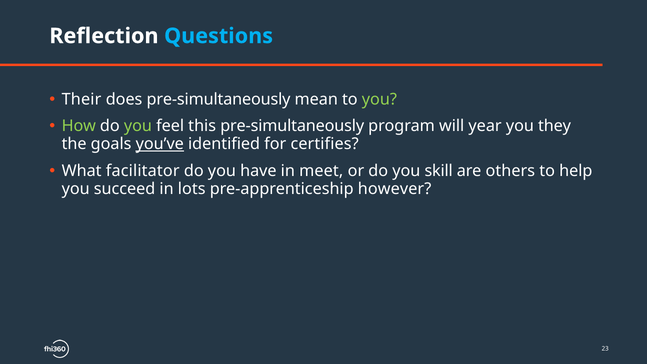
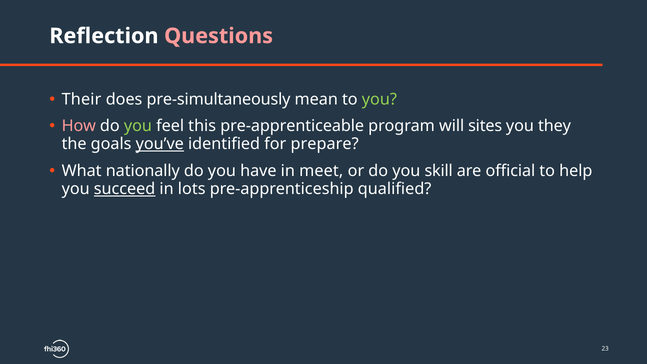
Questions colour: light blue -> pink (219, 36)
How colour: light green -> pink (79, 126)
this pre-simultaneously: pre-simultaneously -> pre-apprenticeable (292, 126)
year: year -> sites (485, 126)
certifies: certifies -> prepare (325, 144)
facilitator: facilitator -> nationally (143, 171)
others: others -> official (510, 171)
succeed underline: none -> present (125, 189)
however: however -> qualified (395, 189)
